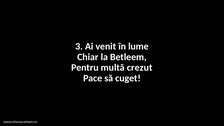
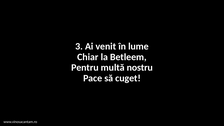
crezut: crezut -> nostru (140, 68)
